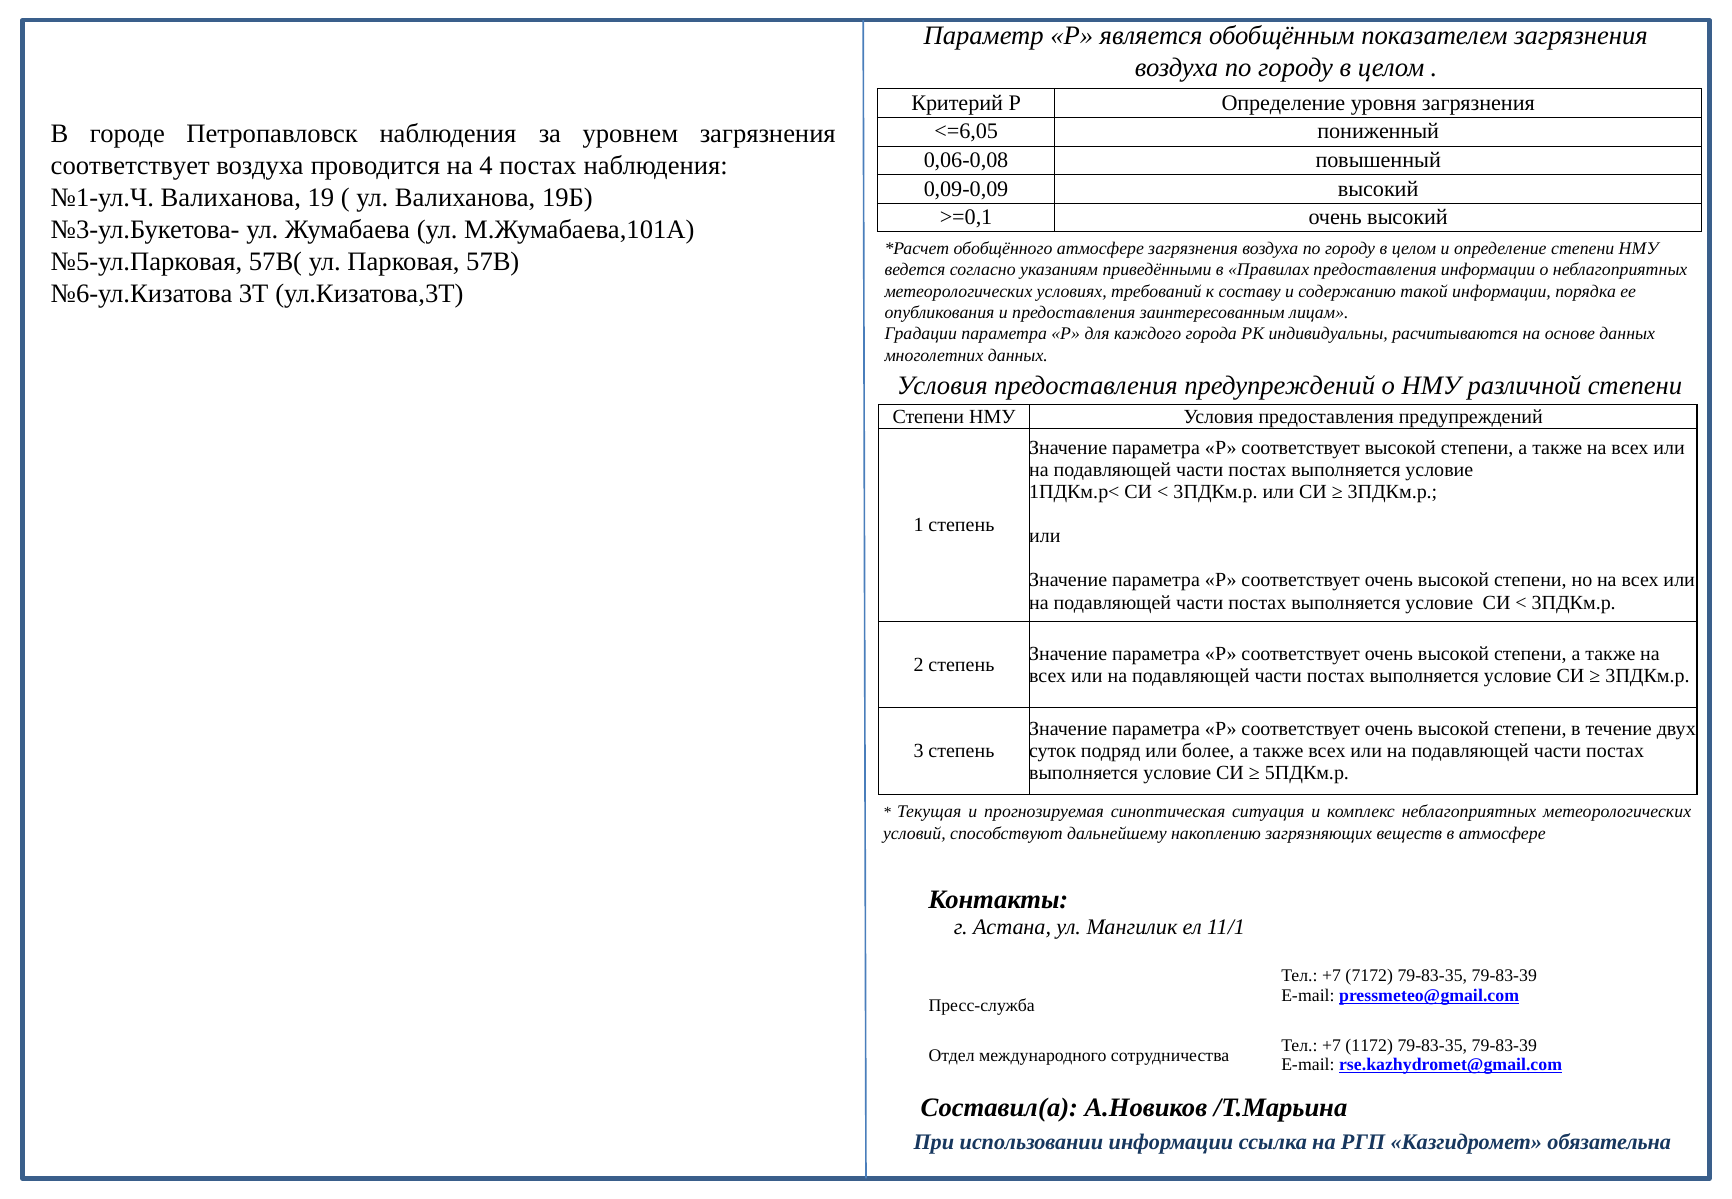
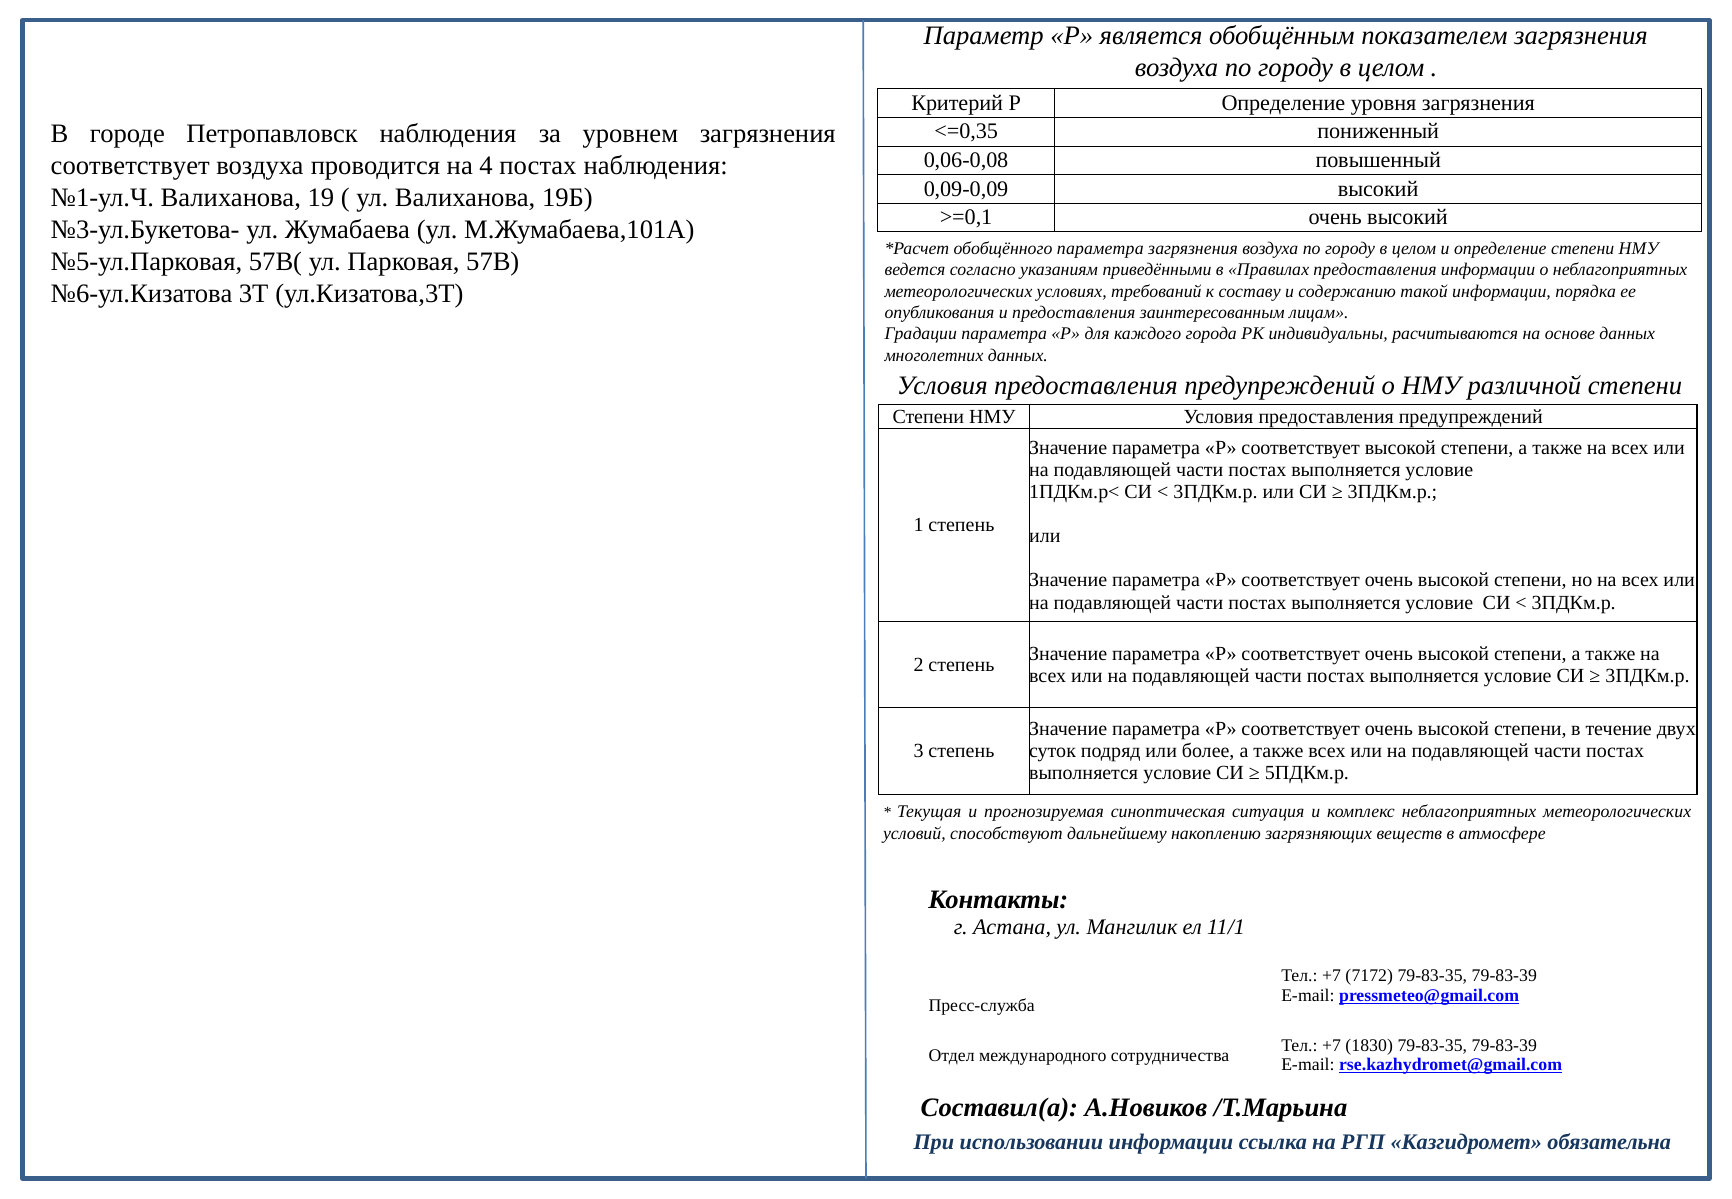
<=6,05: <=6,05 -> <=0,35 (966, 132)
обобщённого атмосфере: атмосфере -> параметра (1100, 249)
1172: 1172 -> 1830 (1369, 1045)
